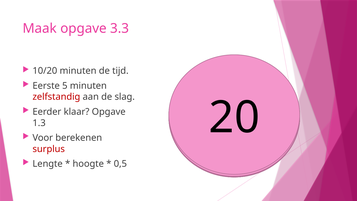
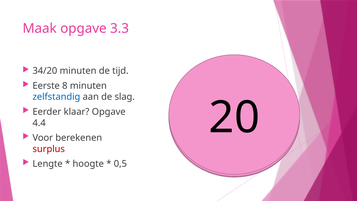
10/20: 10/20 -> 34/20 (45, 71)
5: 5 -> 8 (65, 86)
zelfstandig colour: red -> blue (56, 97)
1.3: 1.3 -> 4.4 (39, 123)
